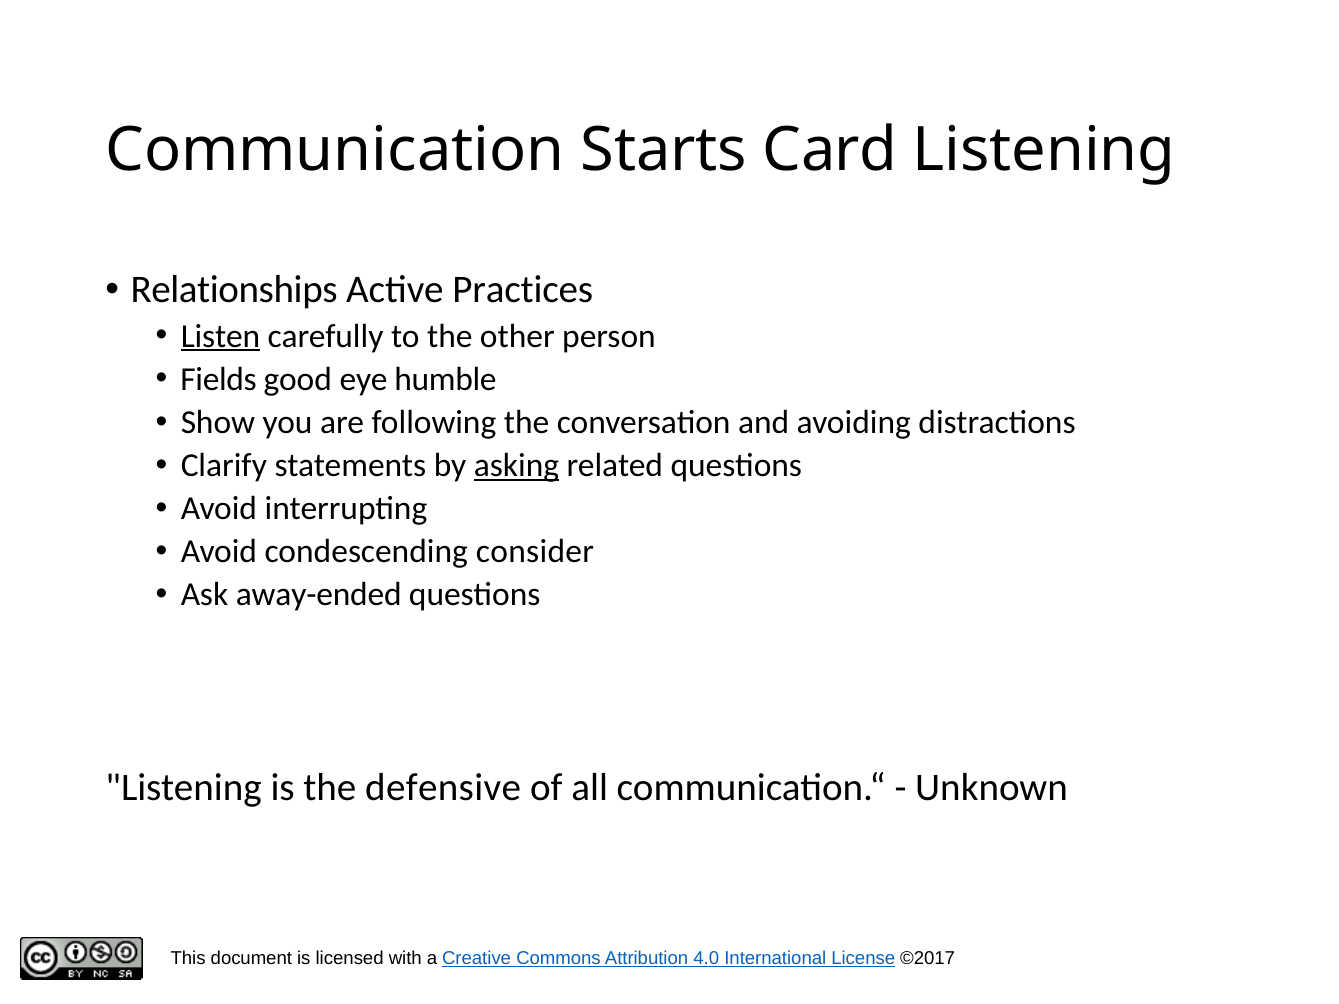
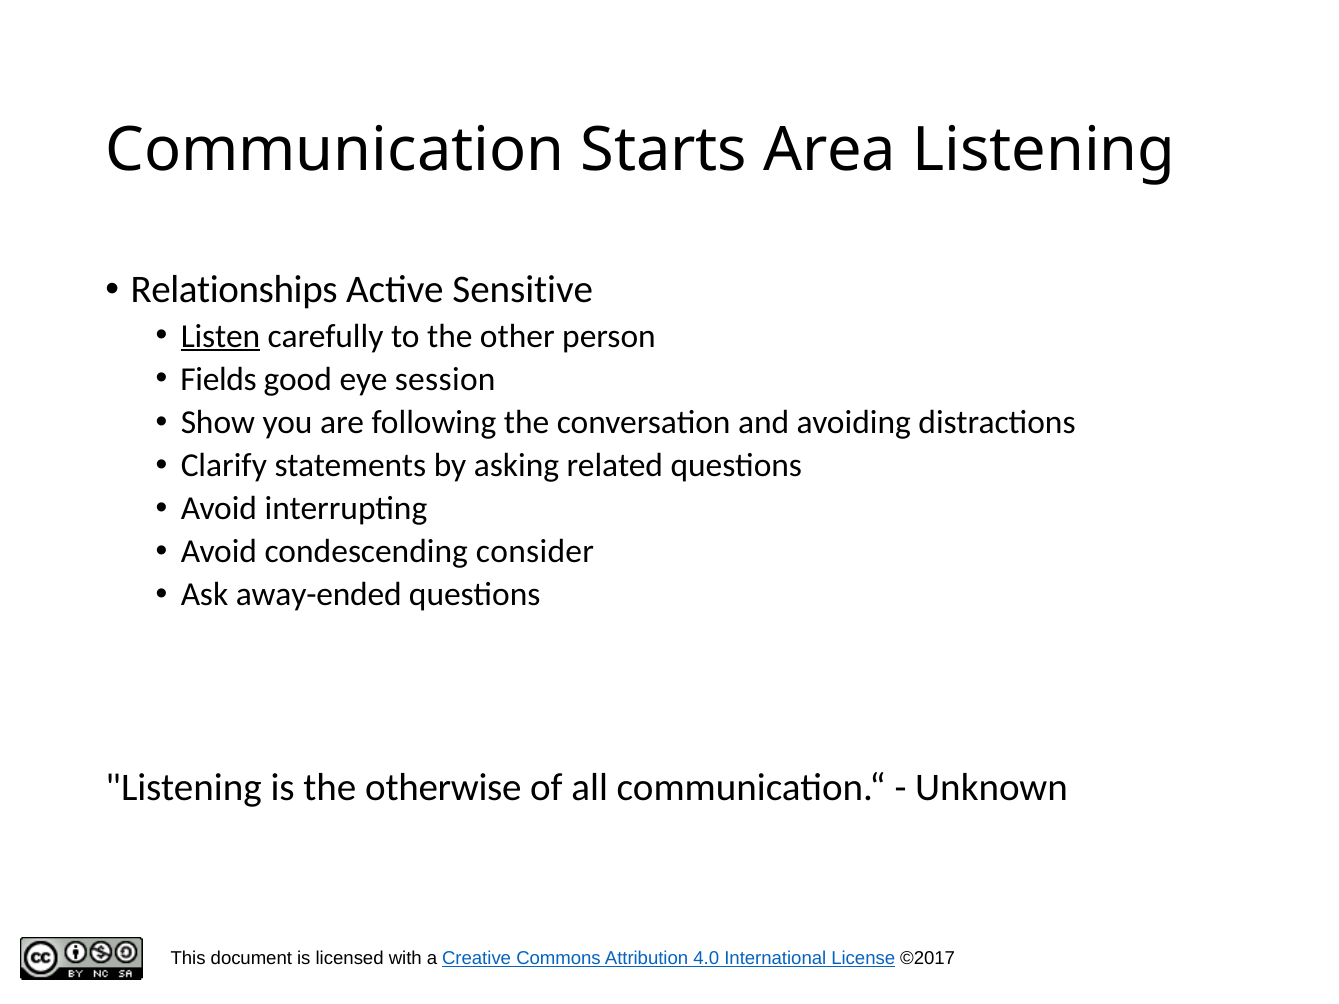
Card: Card -> Area (830, 150)
Practices: Practices -> Sensitive (523, 290)
humble: humble -> session (445, 379)
asking underline: present -> none (516, 466)
defensive: defensive -> otherwise (443, 788)
